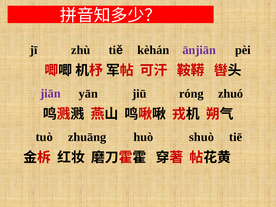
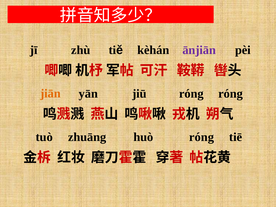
jiān colour: purple -> orange (50, 93)
róng zhuó: zhuó -> róng (231, 94)
huò shuò: shuò -> róng (202, 137)
